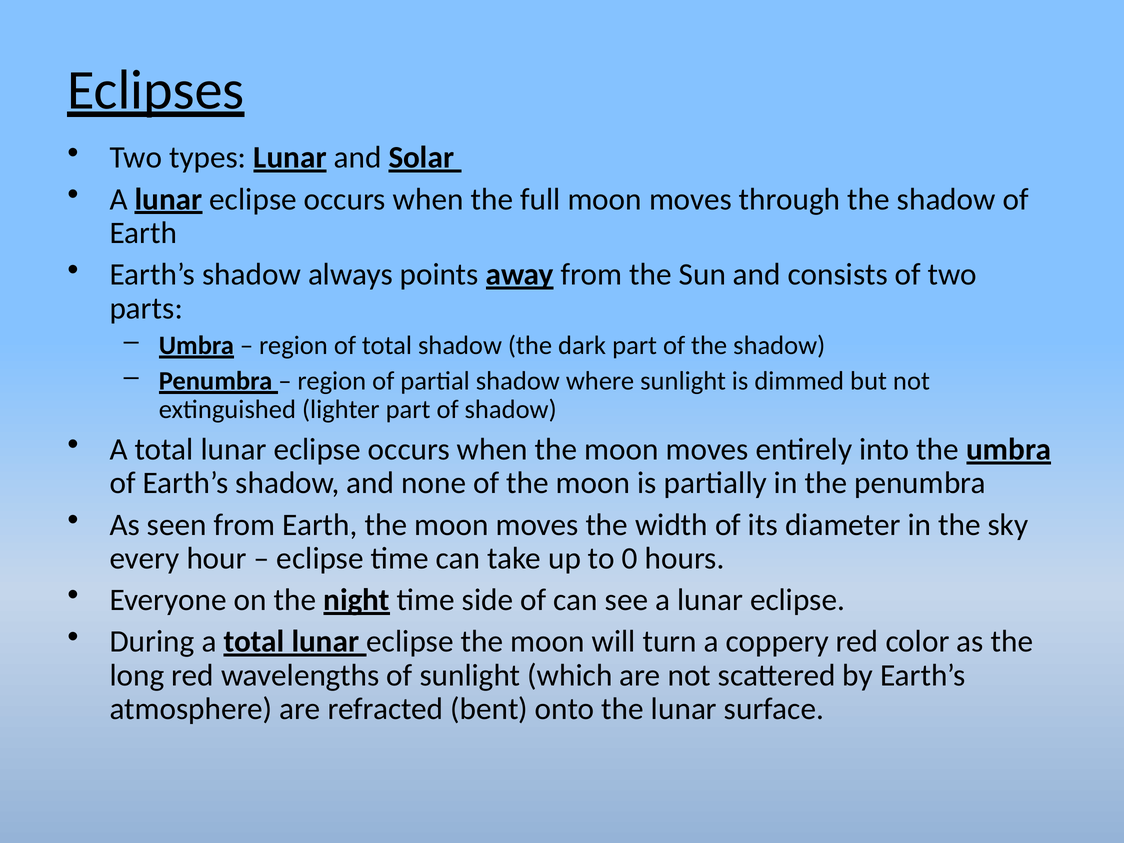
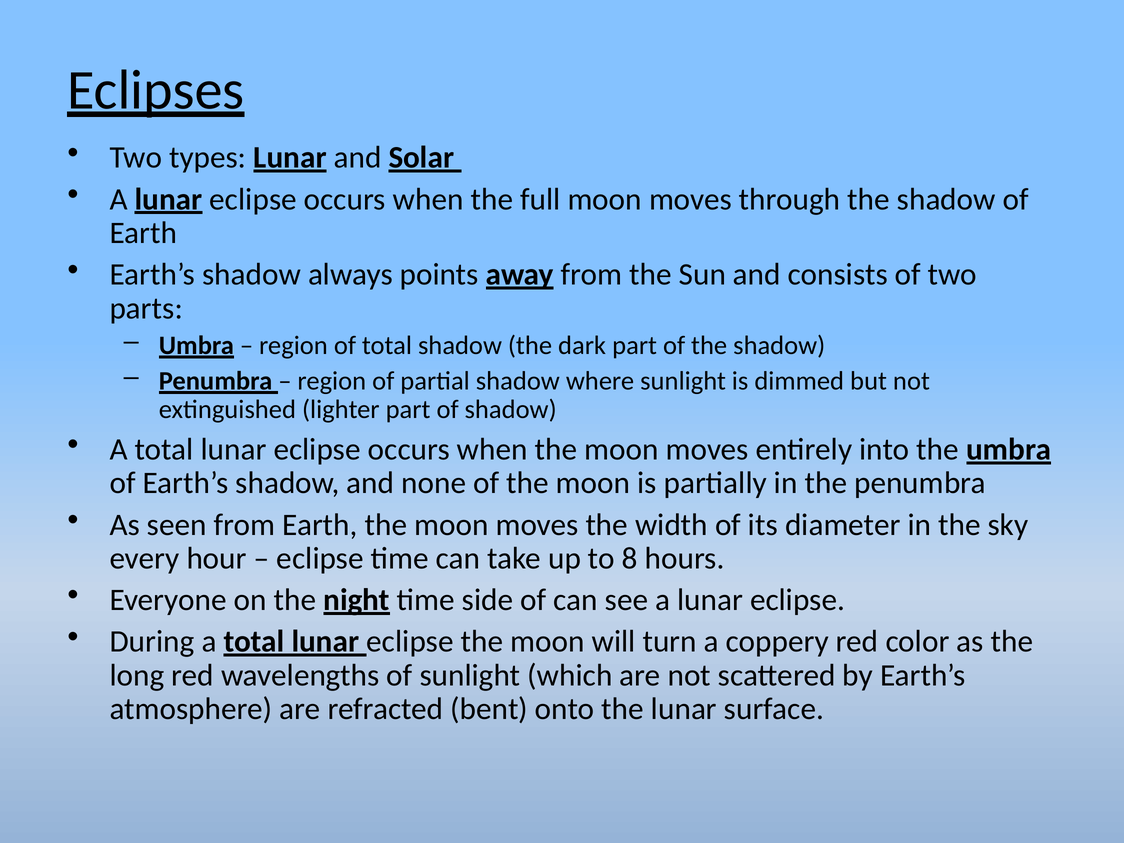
0: 0 -> 8 (630, 558)
